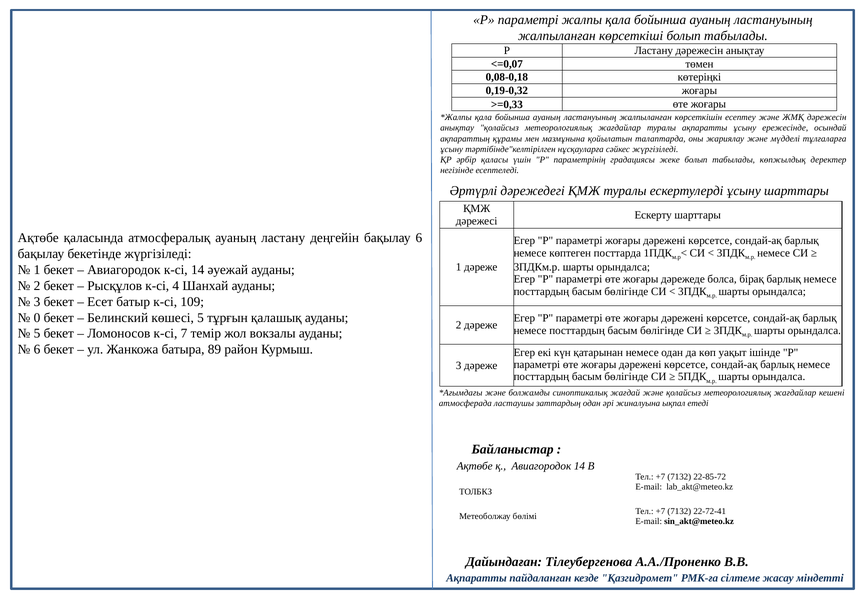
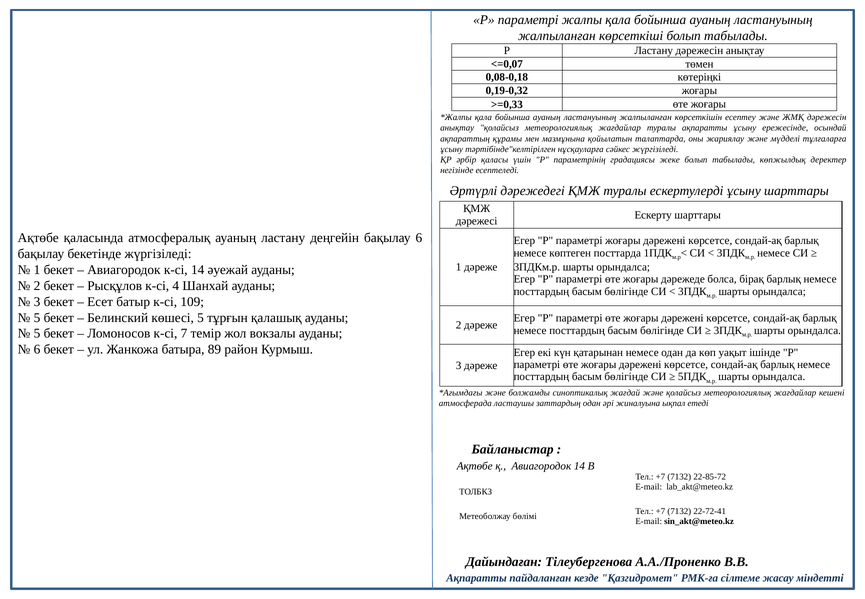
0: 0 -> 5 (37, 318)
